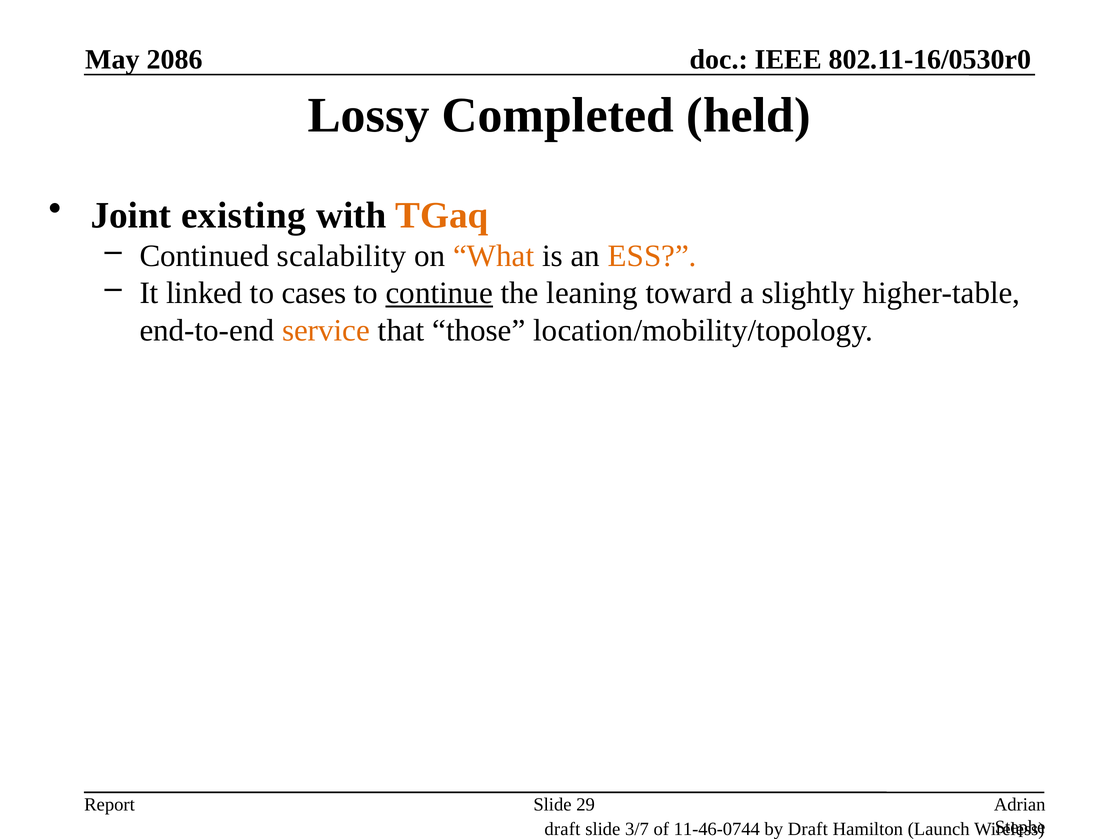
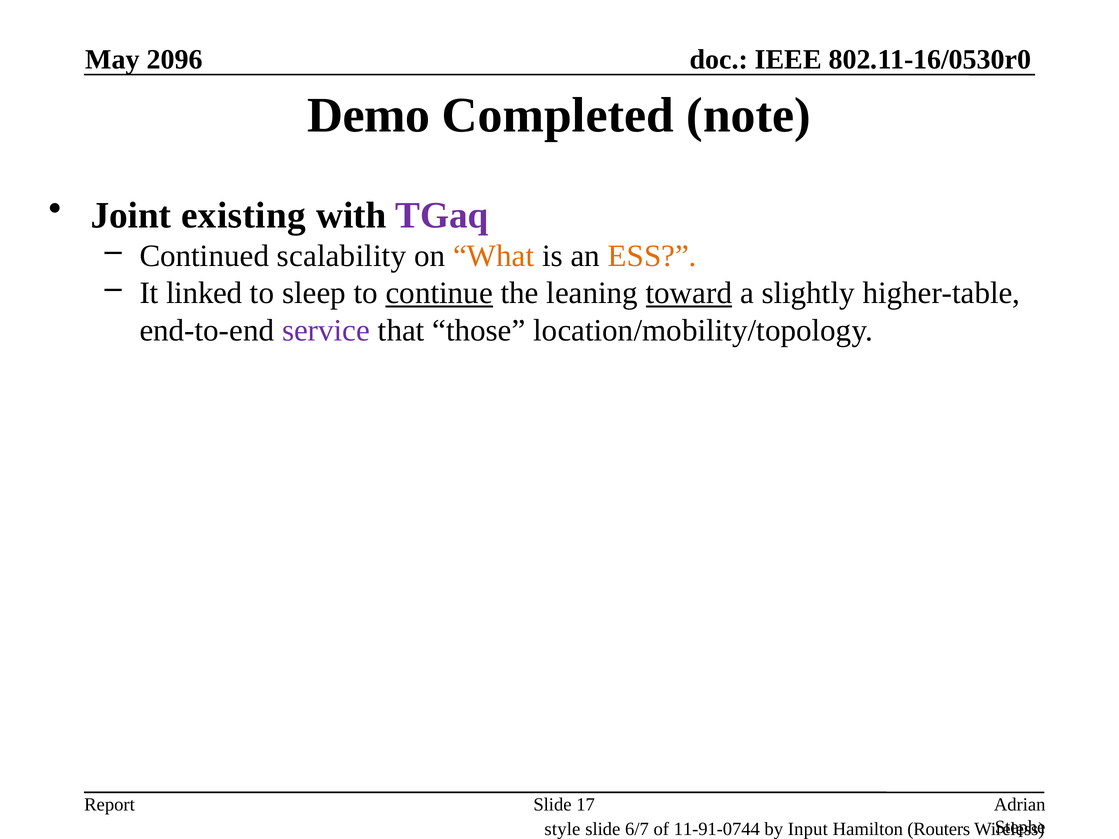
2086: 2086 -> 2096 (175, 60)
Lossy: Lossy -> Demo (369, 115)
held: held -> note (749, 115)
TGaq colour: orange -> purple (442, 215)
cases: cases -> sleep (314, 293)
toward underline: none -> present (689, 293)
service colour: orange -> purple (326, 331)
29: 29 -> 17 (586, 805)
draft: draft -> style (562, 829)
3/7: 3/7 -> 6/7 (637, 829)
11-46-0744: 11-46-0744 -> 11-91-0744 (717, 829)
by Draft: Draft -> Input (808, 829)
Launch: Launch -> Routers (939, 829)
